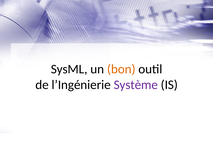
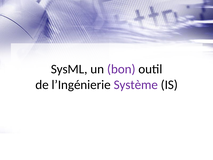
bon colour: orange -> purple (121, 69)
